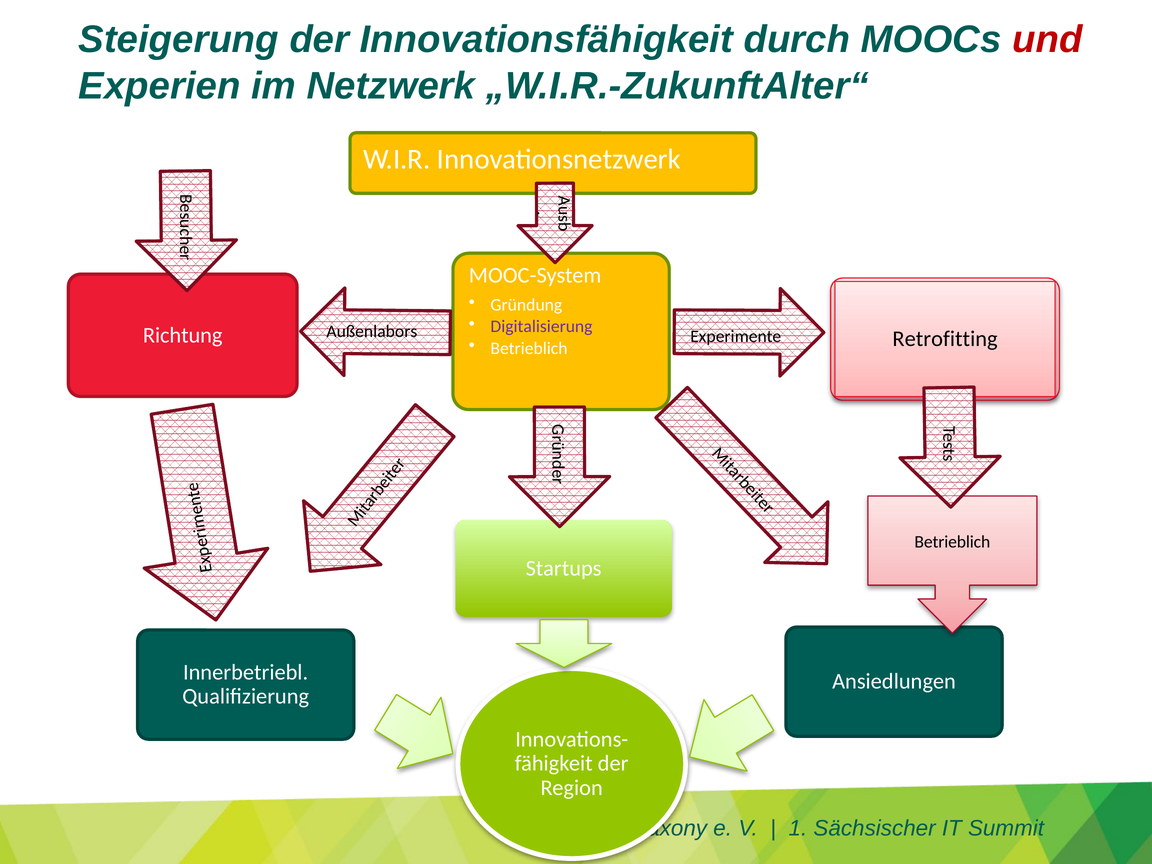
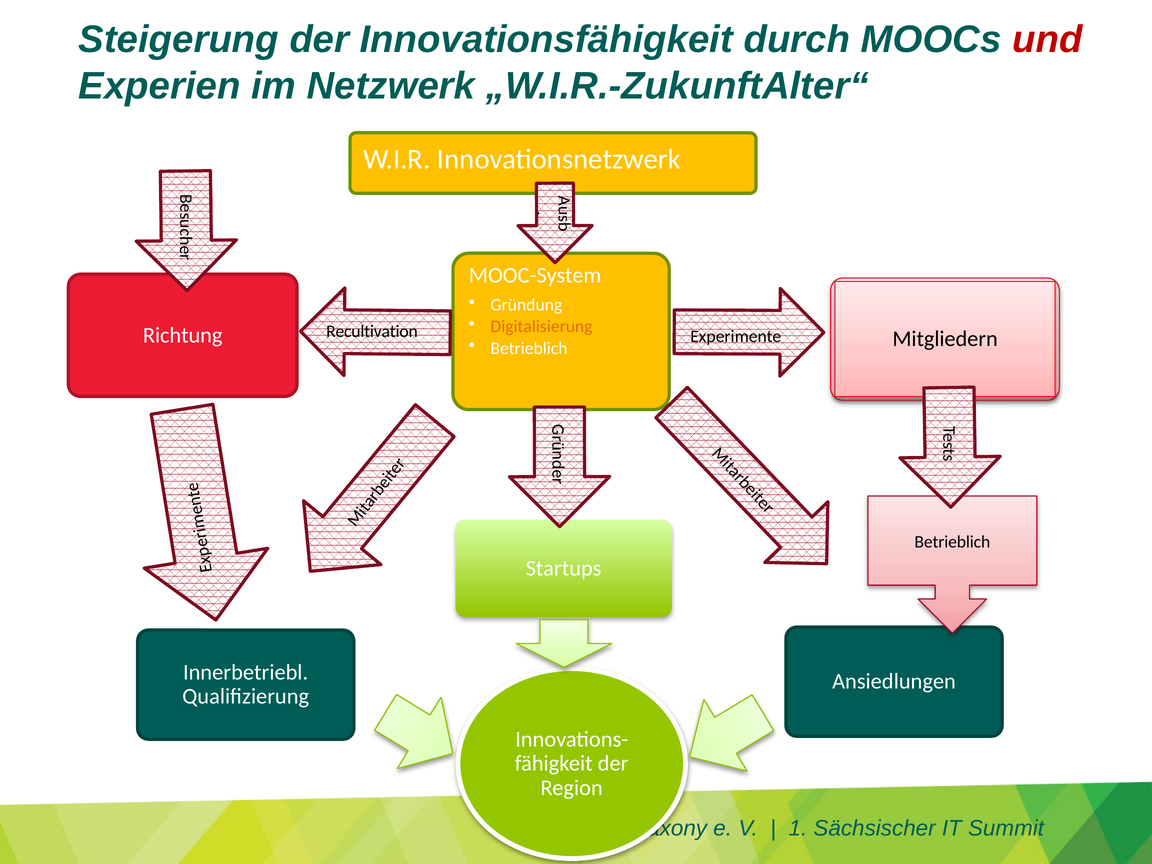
Digitalisierung colour: purple -> orange (541, 327)
Außenlabors: Außenlabors -> Recultivation (372, 331)
Retrofitting: Retrofitting -> Mitgliedern (945, 339)
